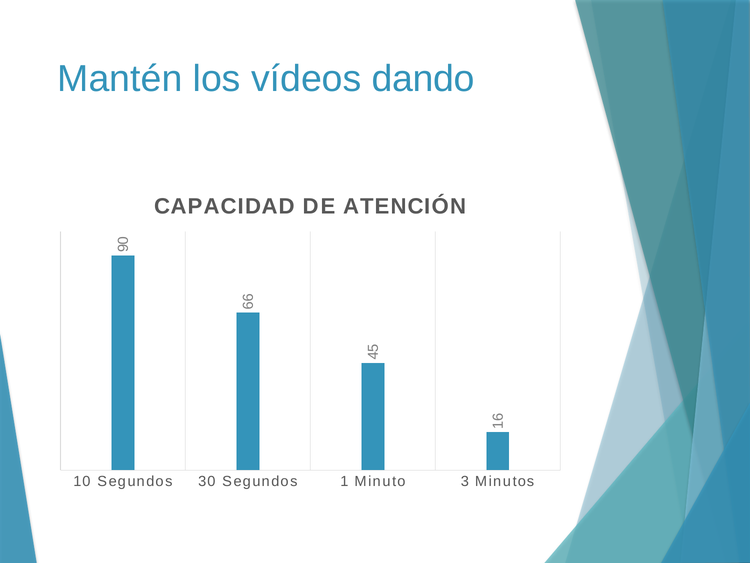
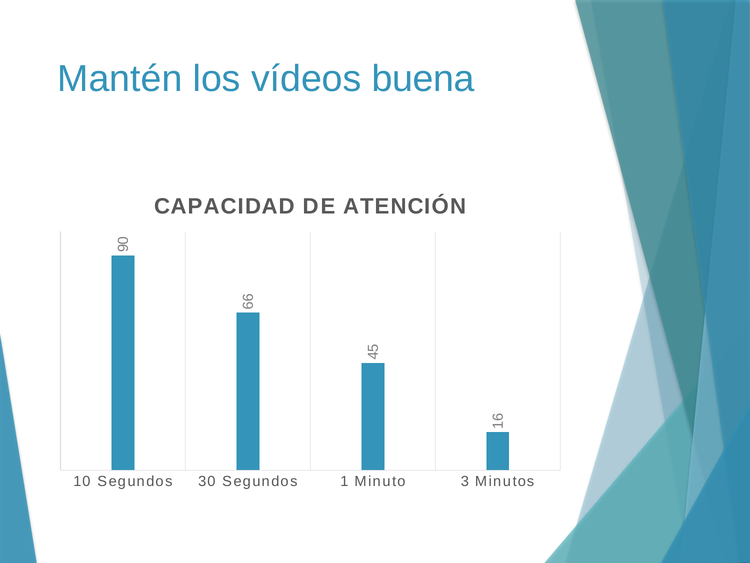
dando: dando -> buena (423, 79)
